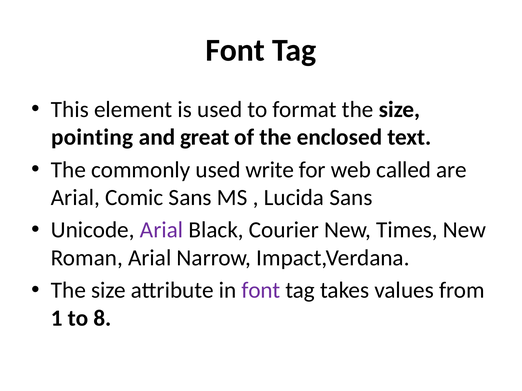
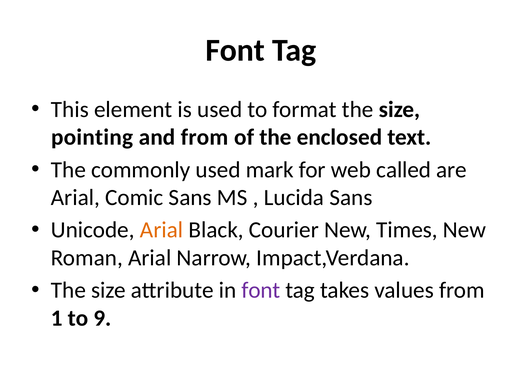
and great: great -> from (205, 137)
write: write -> mark (270, 170)
Arial colour: purple -> orange (162, 230)
8: 8 -> 9 (102, 319)
